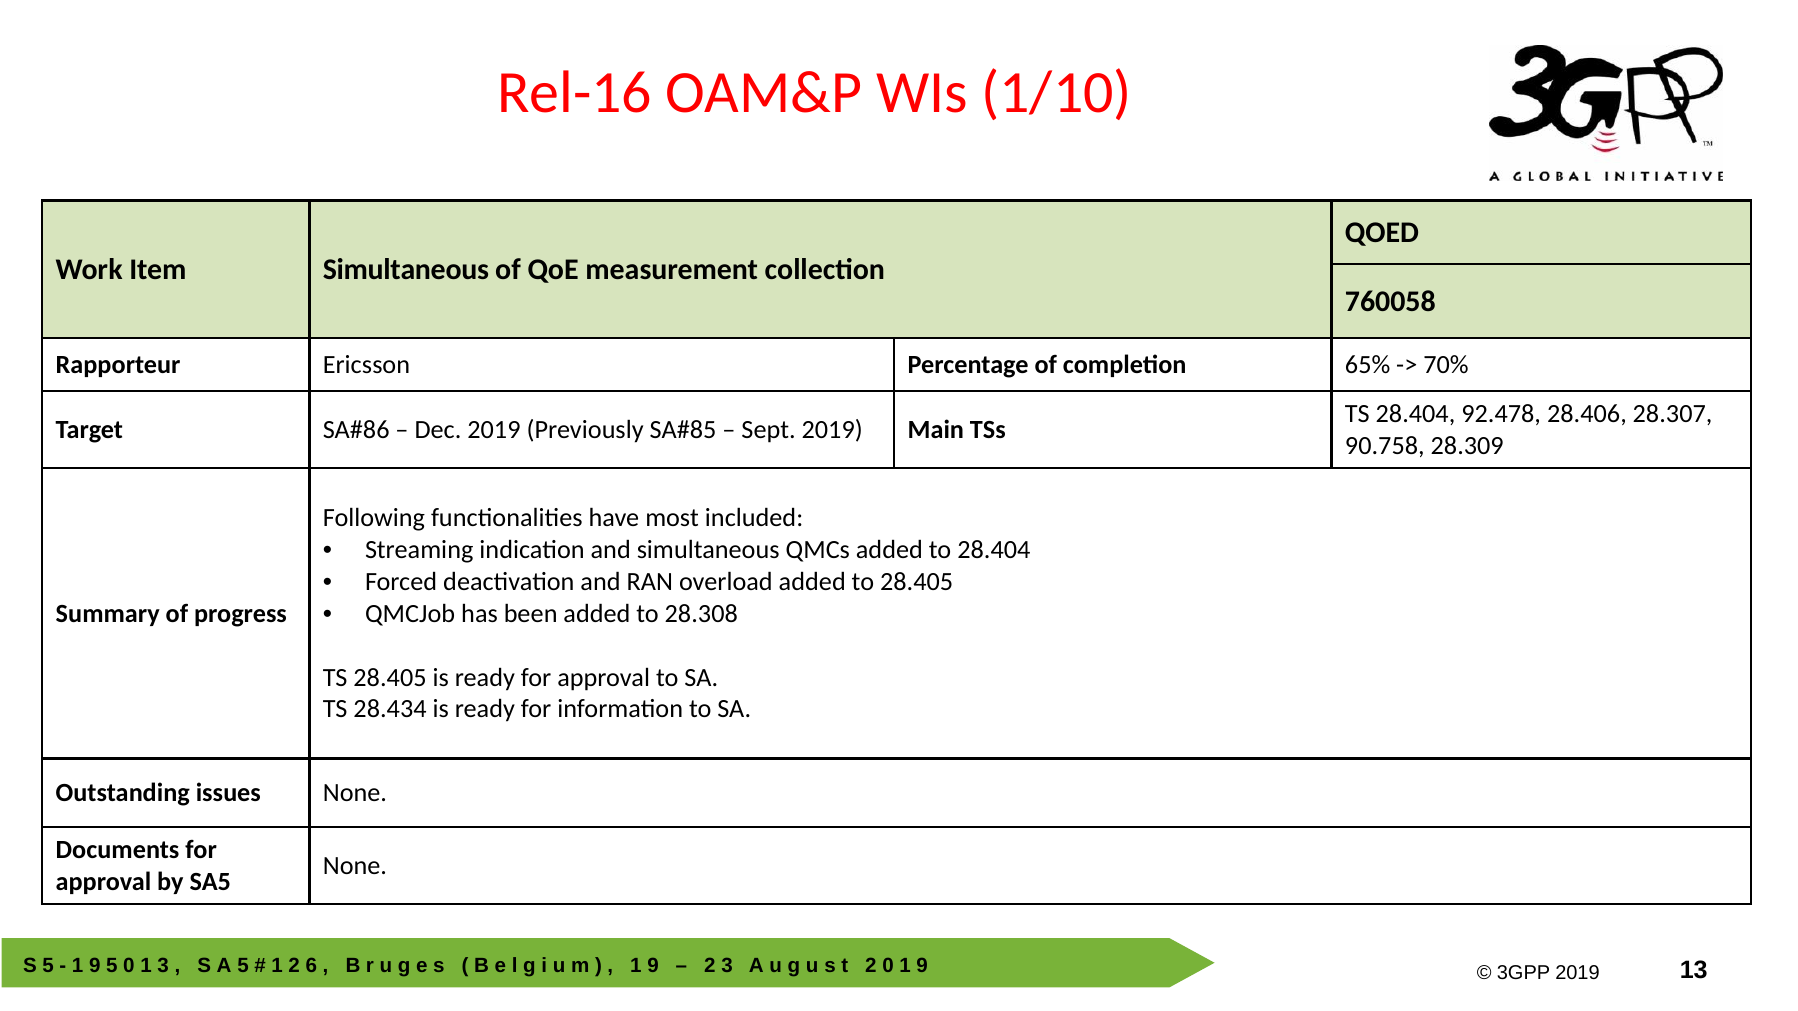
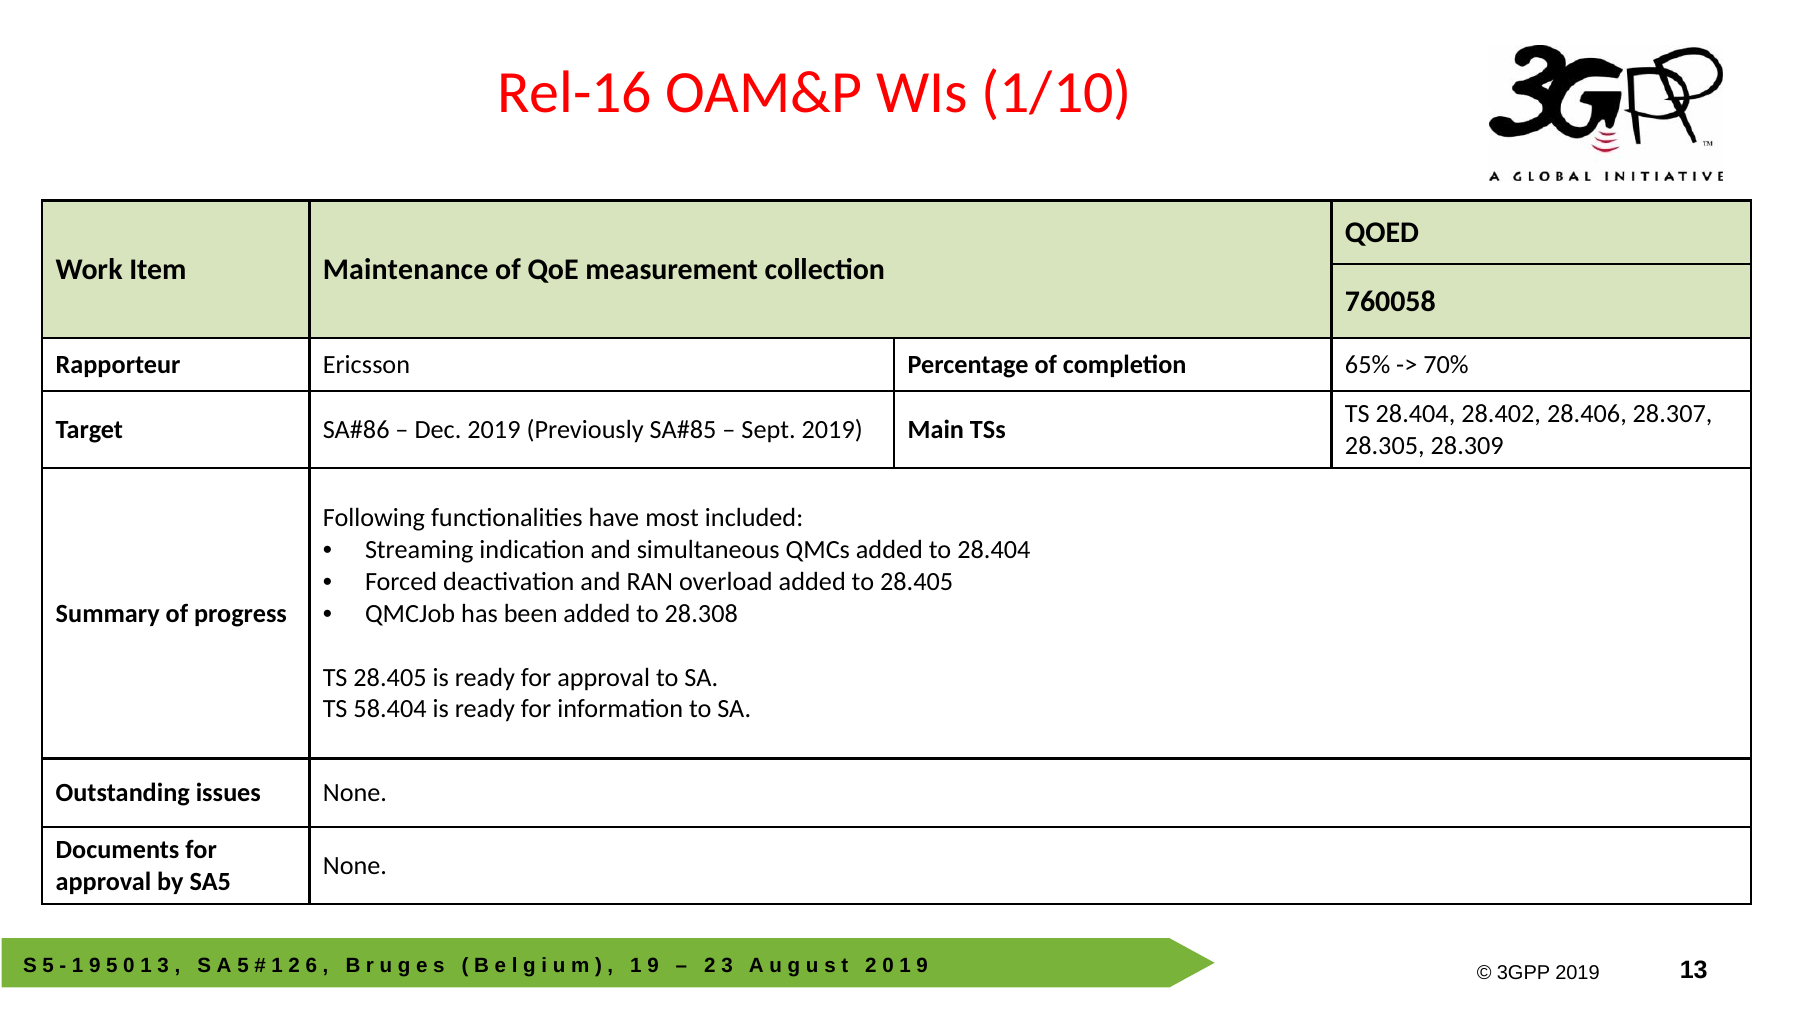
Item Simultaneous: Simultaneous -> Maintenance (406, 270)
92.478: 92.478 -> 28.402 (1501, 414)
90.758: 90.758 -> 28.305 (1385, 446)
28.434: 28.434 -> 58.404 (390, 710)
